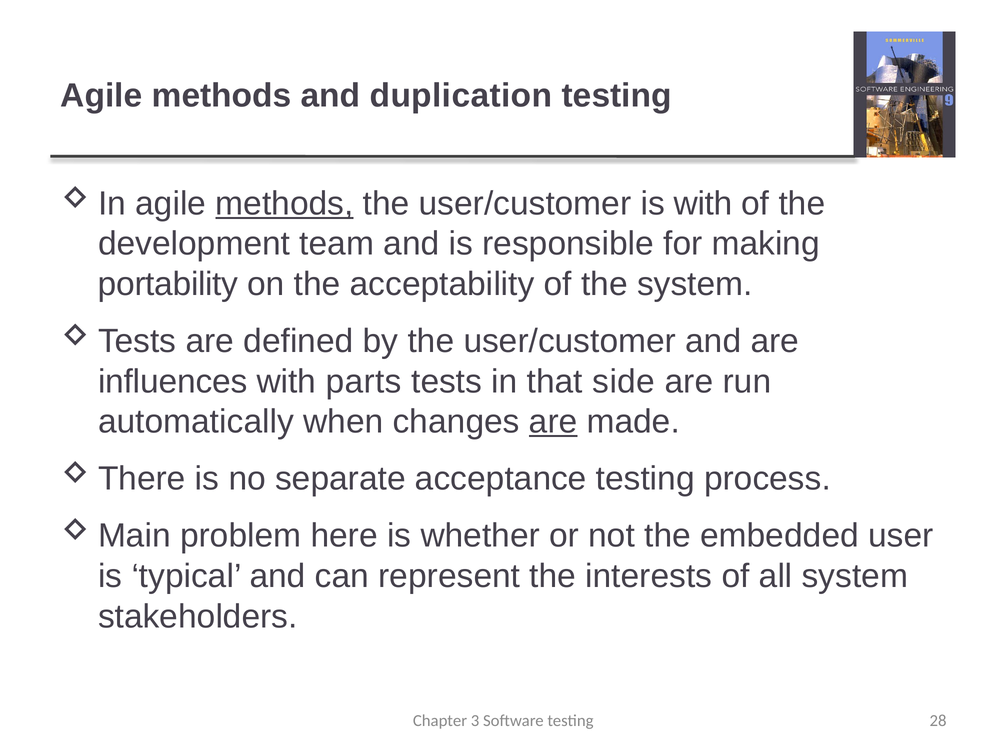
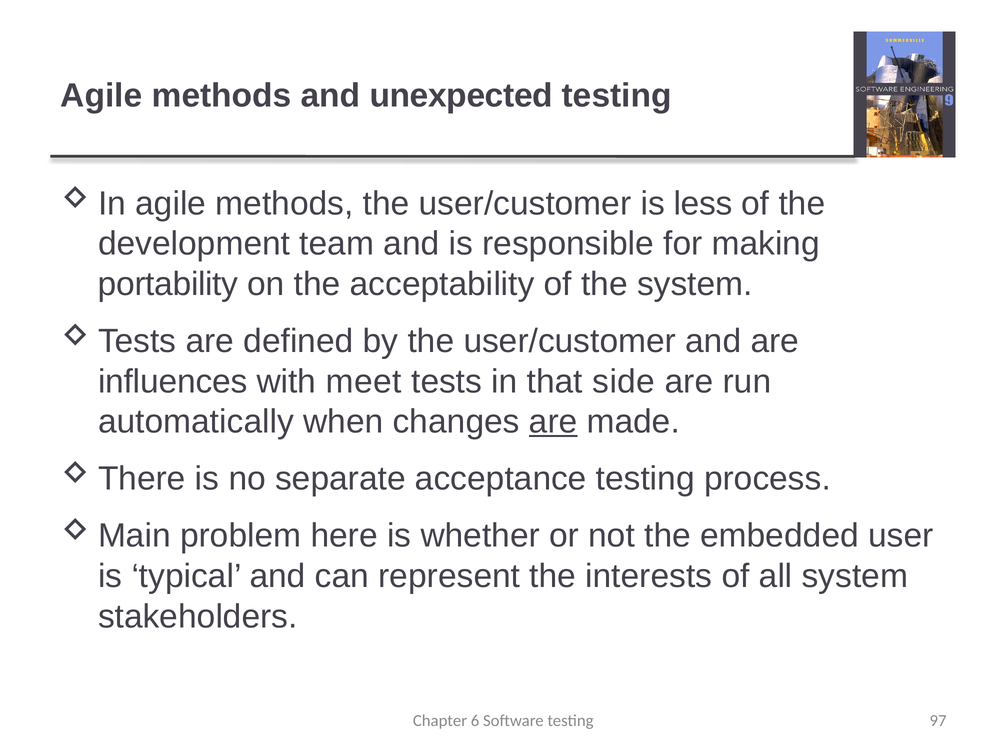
duplication: duplication -> unexpected (461, 96)
methods underline: present -> none (284, 204)
is with: with -> less (703, 204)
parts: parts -> meet (364, 382)
3: 3 -> 6 (475, 721)
28: 28 -> 97 (938, 721)
